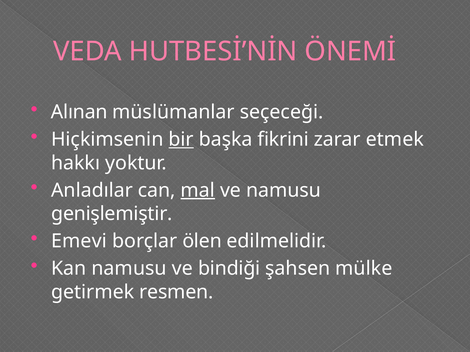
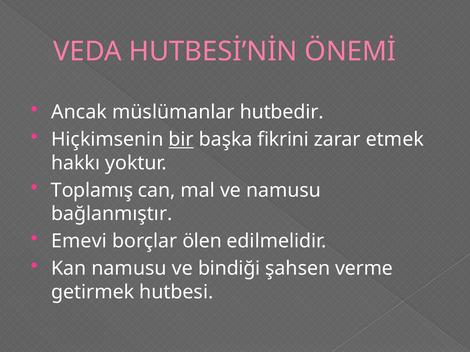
Alınan: Alınan -> Ancak (79, 112)
seçeceği: seçeceği -> hutbedir (282, 112)
Anladılar: Anladılar -> Toplamış (92, 191)
mal underline: present -> none (198, 191)
genişlemiştir: genişlemiştir -> bağlanmıştır (112, 214)
mülke: mülke -> verme (364, 269)
resmen: resmen -> hutbesi (176, 292)
